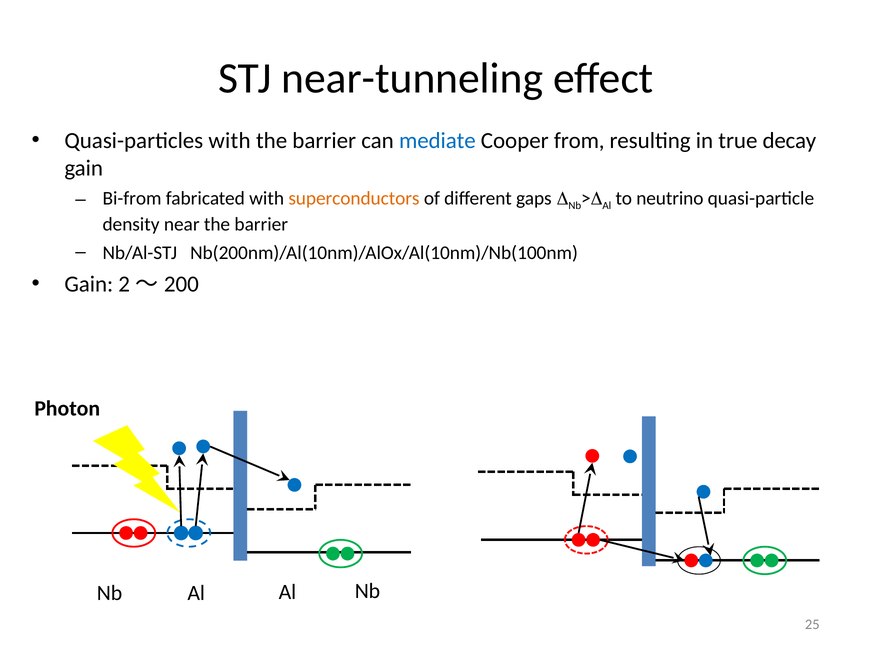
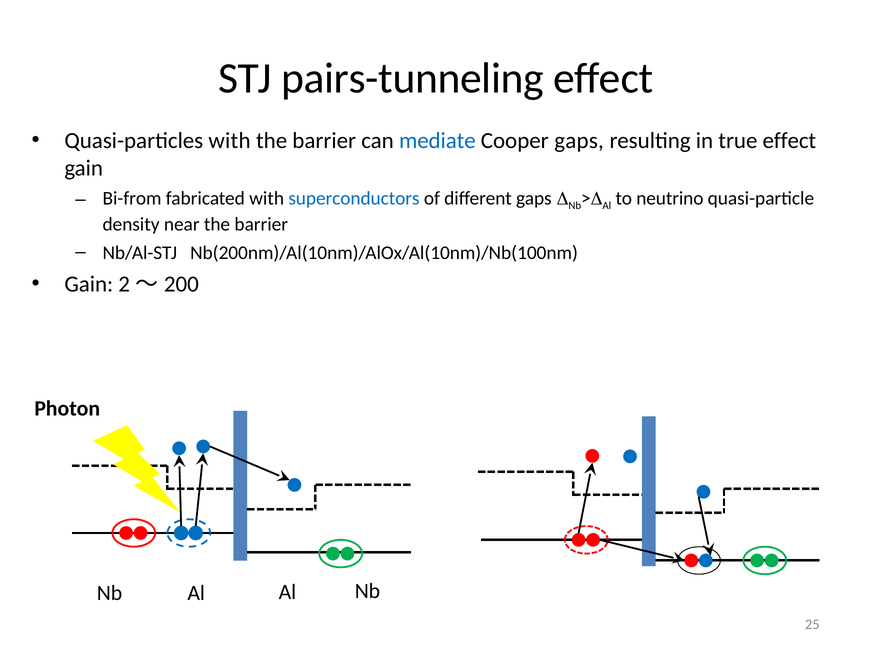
near-tunneling: near-tunneling -> pairs-tunneling (412, 78)
Cooper from: from -> gaps (579, 141)
true decay: decay -> effect (789, 141)
superconductors colour: orange -> blue (354, 198)
